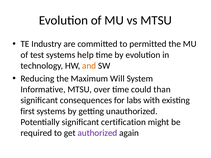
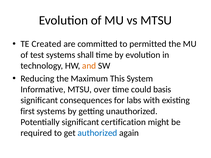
Industry: Industry -> Created (46, 44)
help: help -> shall (86, 55)
Will: Will -> This (117, 79)
than: than -> basis (162, 90)
authorized colour: purple -> blue (97, 133)
